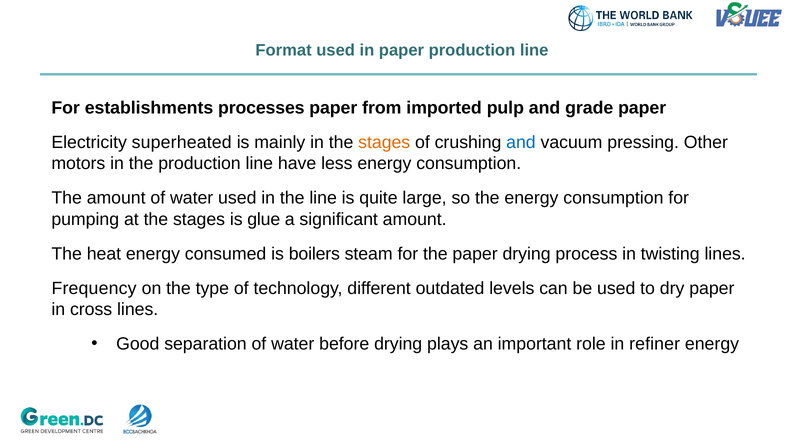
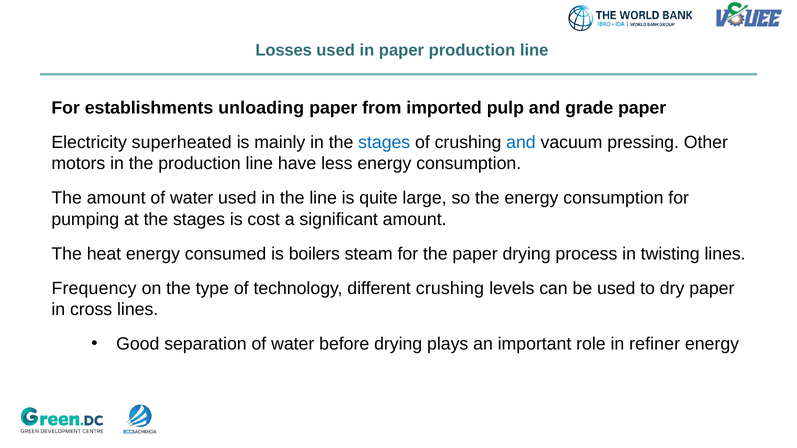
Format: Format -> Losses (284, 50)
processes: processes -> unloading (261, 108)
stages colour: orange -> blue (384, 142)
glue: glue -> cost (264, 219)
different outdated: outdated -> crushing (450, 289)
